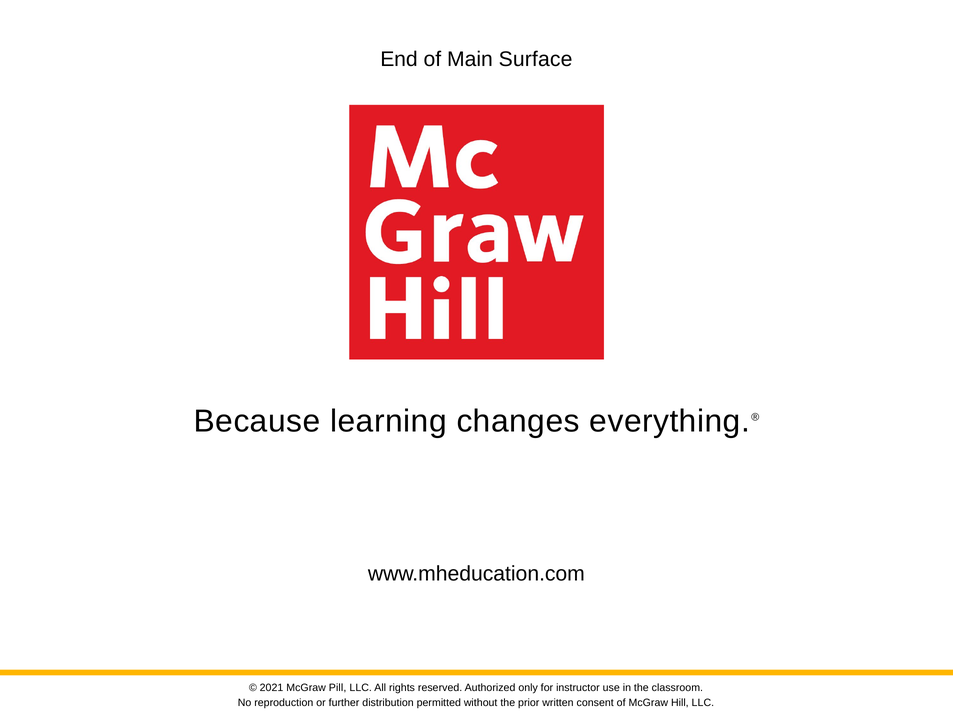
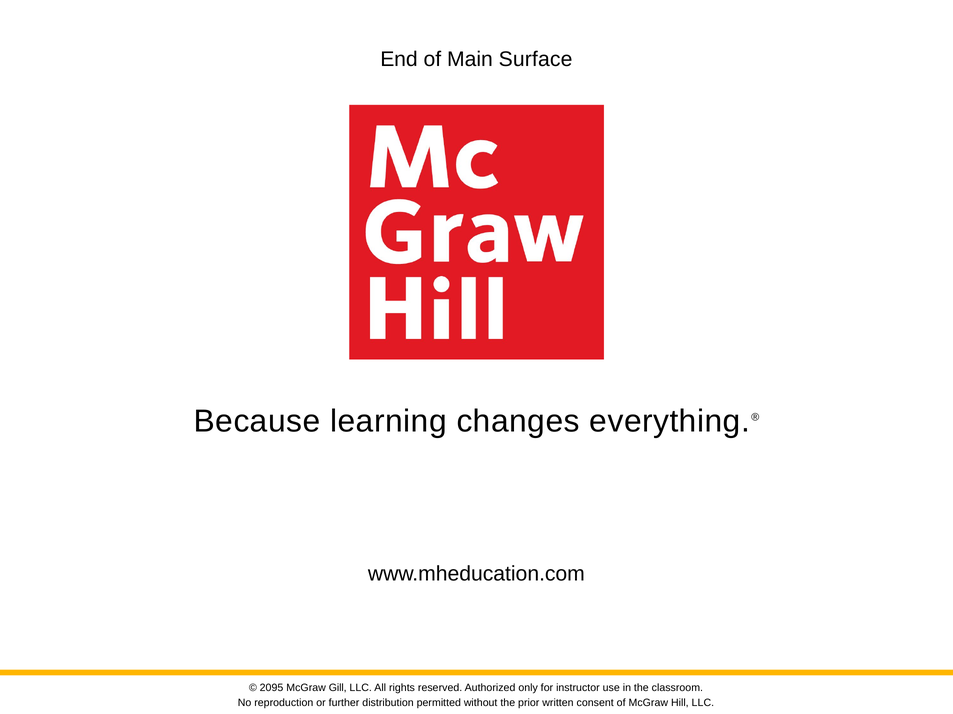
2021: 2021 -> 2095 (272, 689)
Pill: Pill -> Gill (338, 689)
